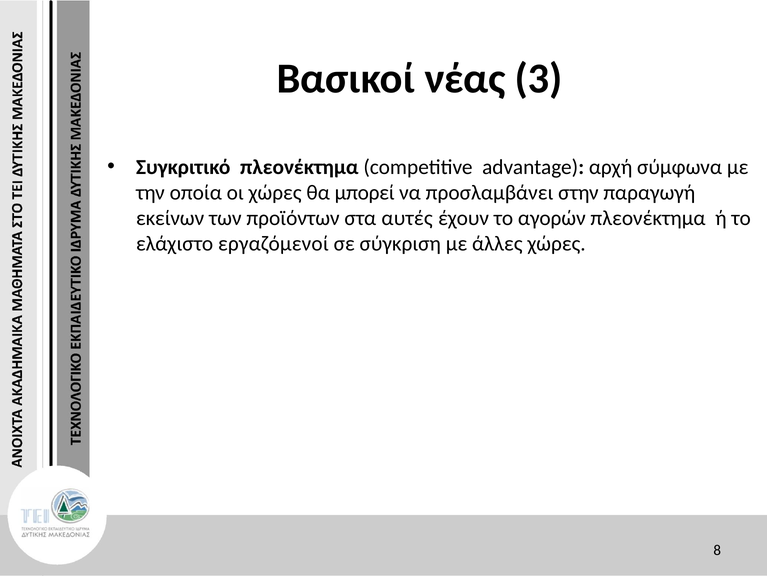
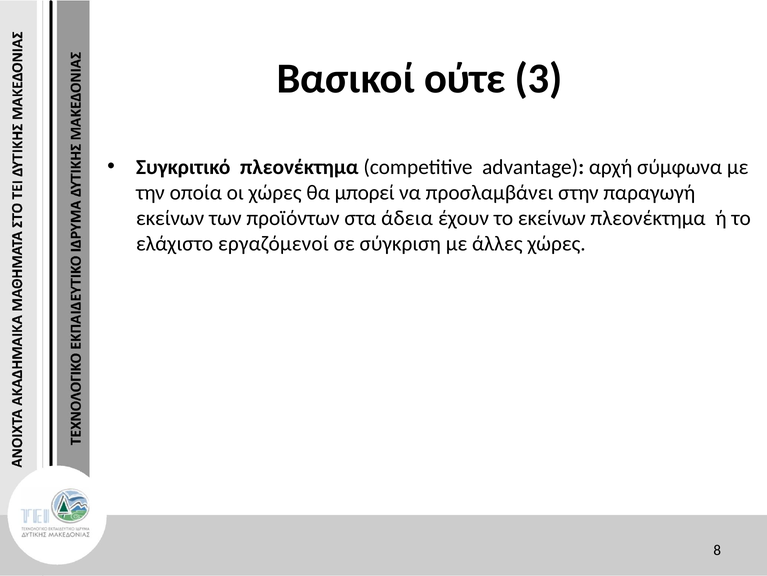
νέας: νέας -> ούτε (465, 79)
αυτές: αυτές -> άδεια (407, 218)
το αγορών: αγορών -> εκείνων (552, 218)
